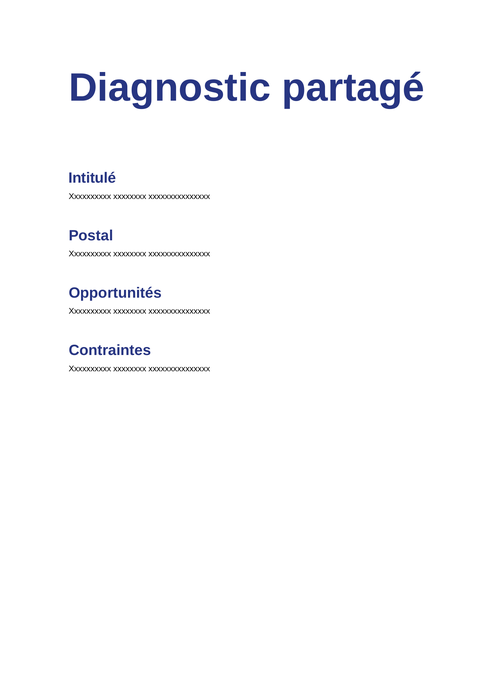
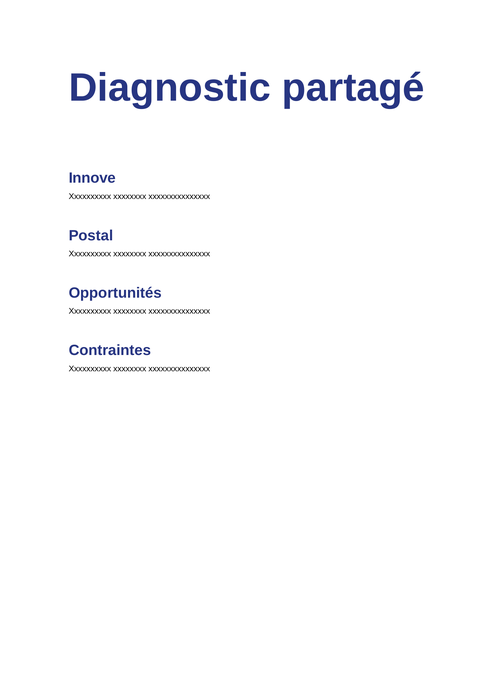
Intitulé: Intitulé -> Innove (92, 178)
